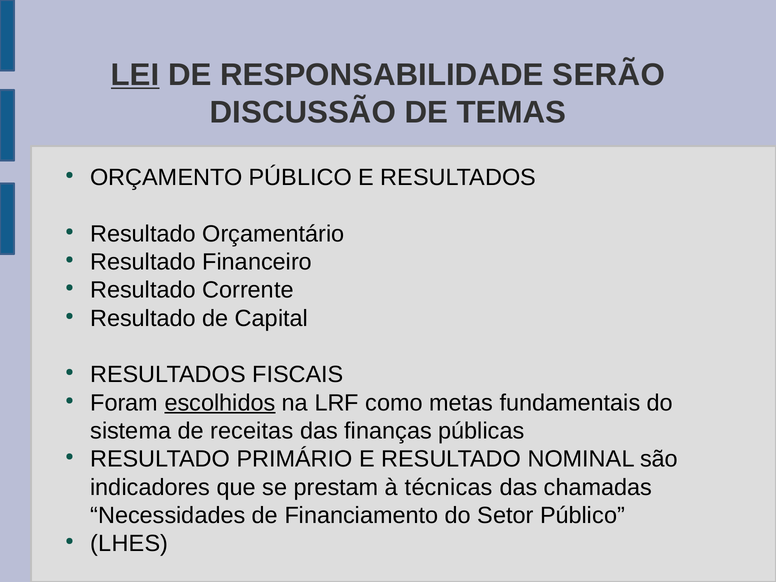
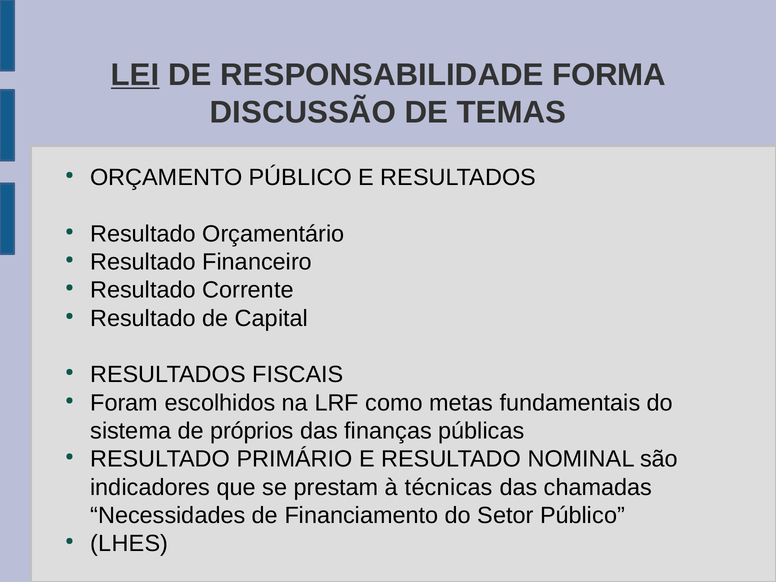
SERÃO: SERÃO -> FORMA (609, 75)
escolhidos underline: present -> none (220, 403)
receitas: receitas -> próprios (252, 431)
